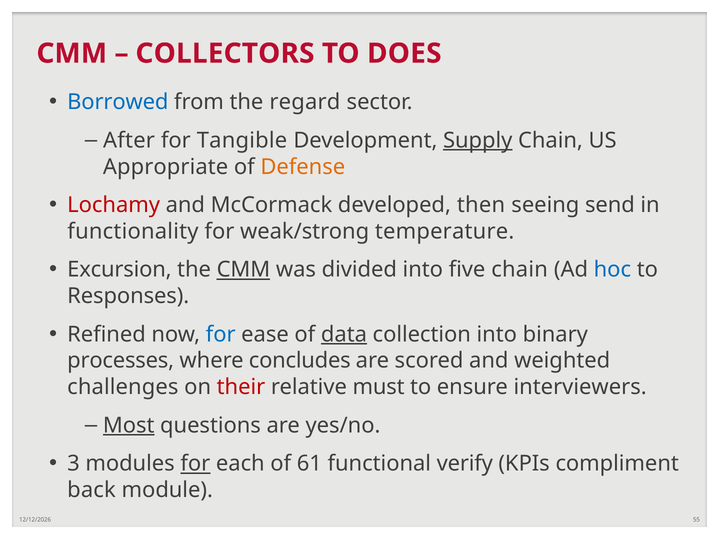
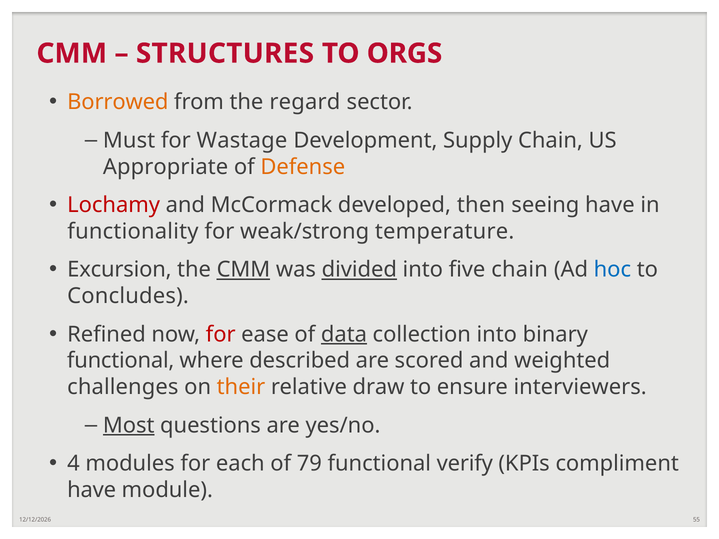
COLLECTORS: COLLECTORS -> STRUCTURES (225, 53)
DOES: DOES -> ORGS (405, 53)
Borrowed colour: blue -> orange (118, 102)
After: After -> Must (129, 141)
Tangible: Tangible -> Wastage (242, 141)
Supply underline: present -> none (478, 141)
seeing send: send -> have (610, 205)
divided underline: none -> present (359, 270)
Responses: Responses -> Concludes (128, 296)
for colour: blue -> red (221, 335)
processes: processes -> functional (121, 361)
concludes: concludes -> described (300, 361)
their colour: red -> orange (241, 387)
must: must -> draw (379, 387)
3: 3 -> 4 (74, 464)
for underline: present -> none (195, 464)
61: 61 -> 79 (309, 464)
back: back -> have (92, 490)
